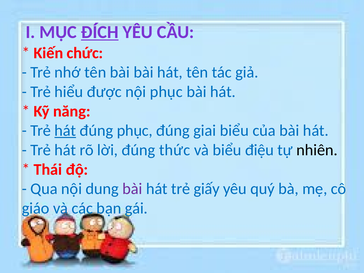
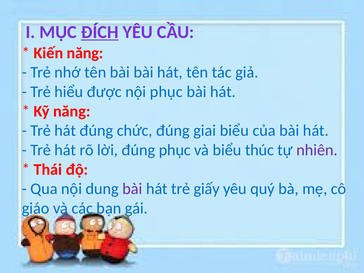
Kiến chức: chức -> năng (85, 53)
hát underline: present -> none (65, 131)
đúng phục: phục -> chức (135, 131)
đúng thức: thức -> phục (175, 150)
điệu: điệu -> thúc (259, 150)
nhiên colour: black -> purple (317, 150)
